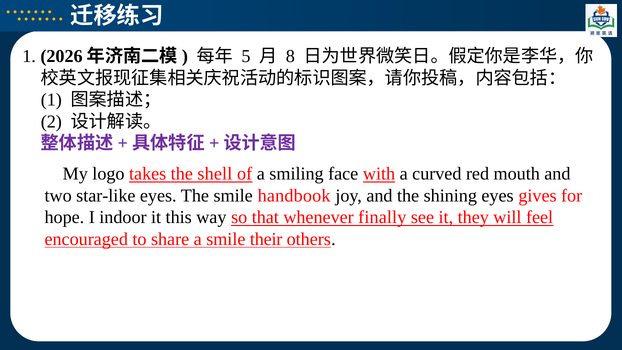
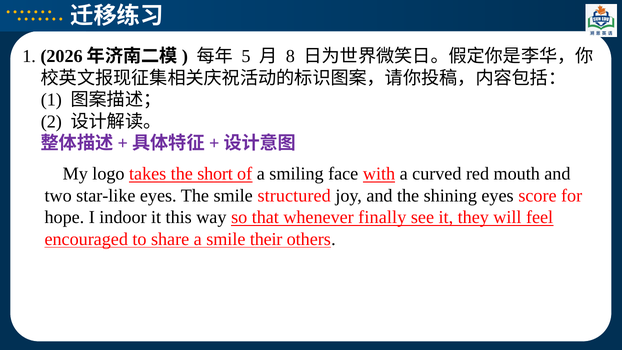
shell: shell -> short (215, 174)
handbook: handbook -> structured (294, 196)
gives: gives -> score (537, 196)
